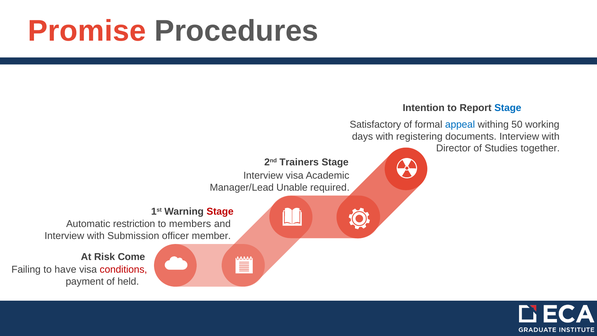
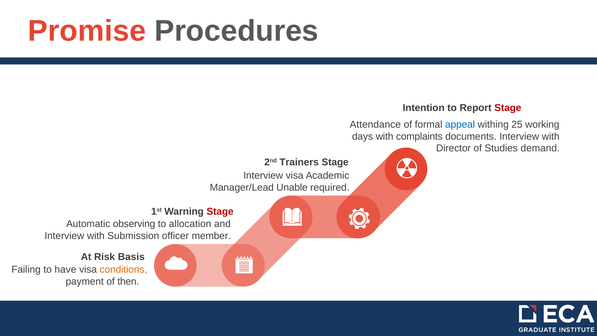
Stage colour: blue -> red (508, 108)
Satisfactory: Satisfactory -> Attendance (375, 124)
50: 50 -> 25 (517, 124)
registering: registering -> complaints (419, 136)
together: together -> demand (540, 148)
restriction: restriction -> observing (134, 224)
members: members -> allocation (190, 224)
Come: Come -> Basis (131, 257)
conditions colour: red -> orange (123, 270)
held: held -> then (128, 281)
